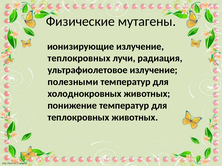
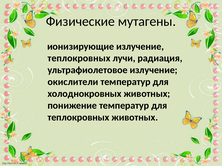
полезными: полезными -> окислители (73, 82)
